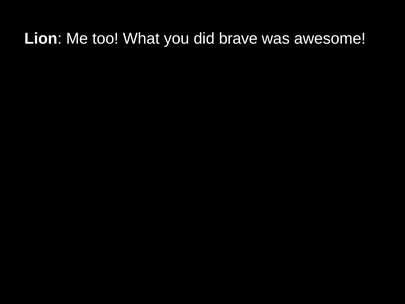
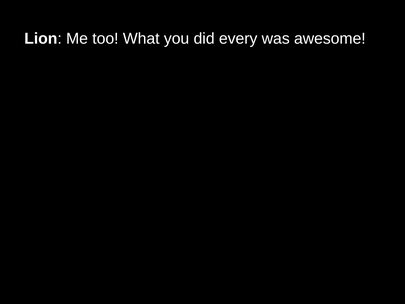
brave: brave -> every (238, 39)
